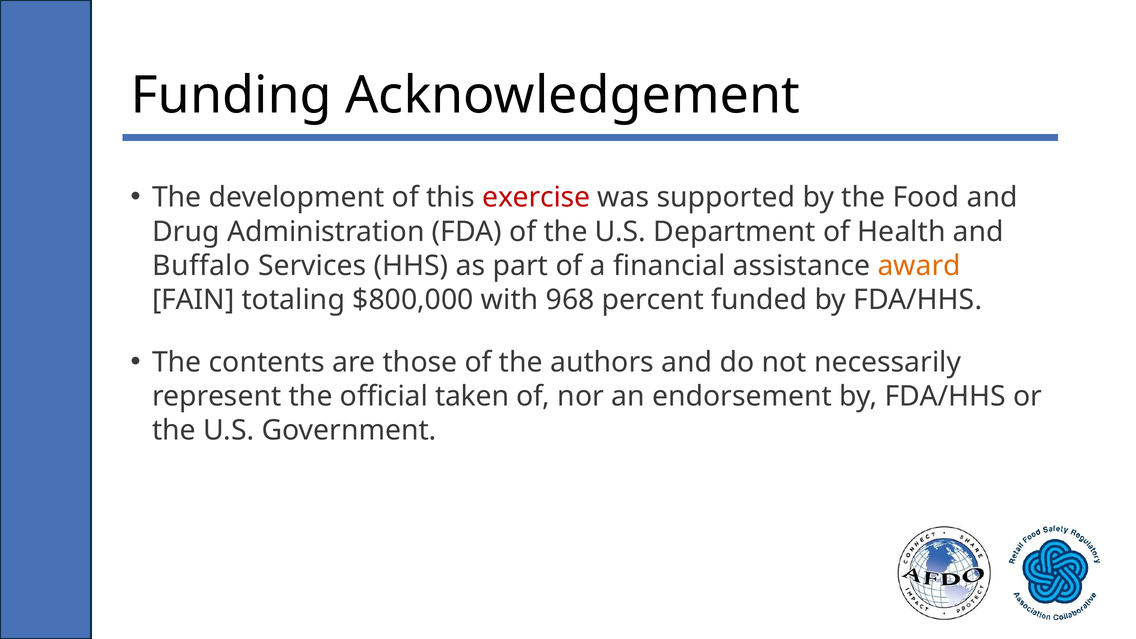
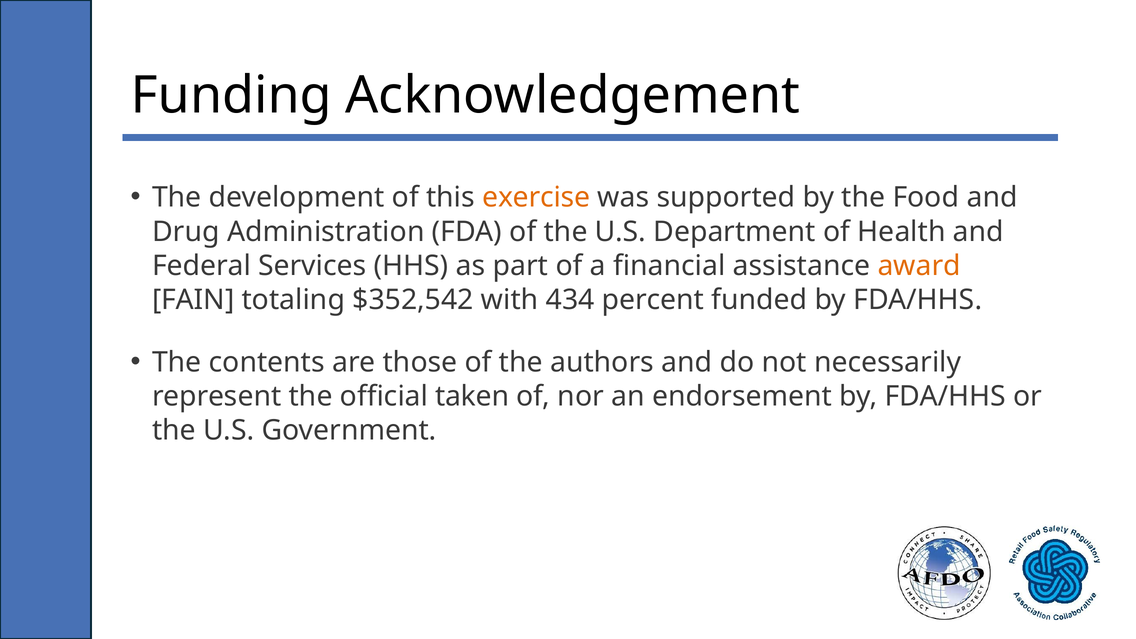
exercise colour: red -> orange (536, 198)
Buffalo: Buffalo -> Federal (202, 266)
$800,000: $800,000 -> $352,542 (413, 300)
968: 968 -> 434 (570, 300)
